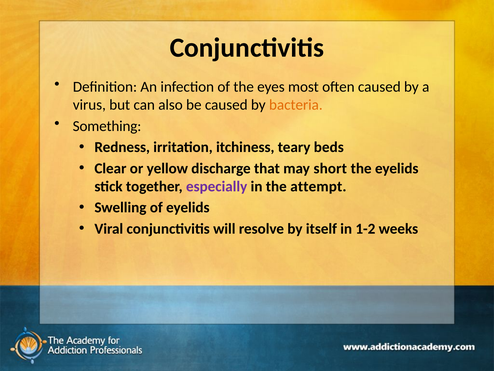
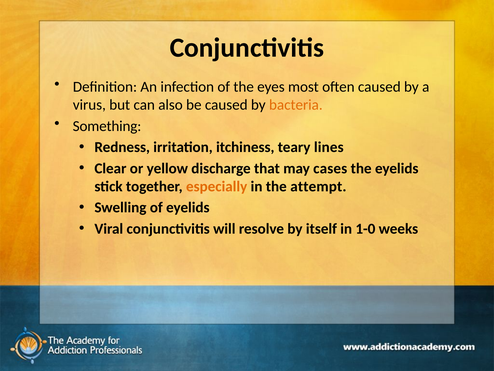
beds: beds -> lines (329, 147)
short: short -> cases (330, 168)
especially colour: purple -> orange (217, 186)
1-2: 1-2 -> 1-0 (365, 229)
